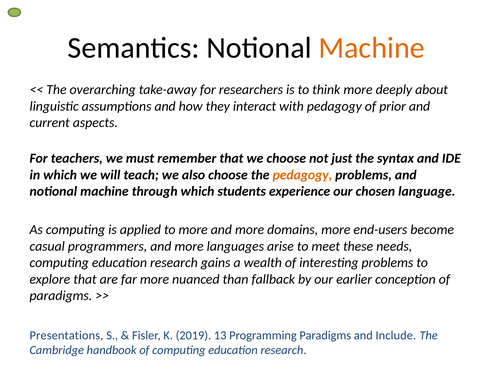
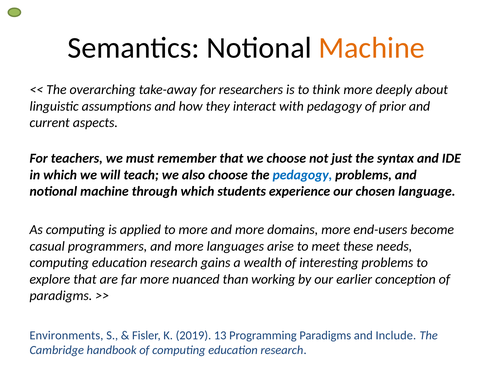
pedagogy colour: orange -> blue (302, 175)
fallback: fallback -> working (273, 279)
Presentations: Presentations -> Environments (66, 335)
